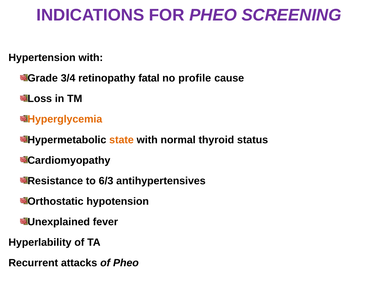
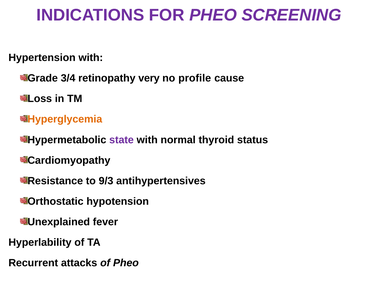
fatal: fatal -> very (149, 78)
state colour: orange -> purple (122, 140)
6/3: 6/3 -> 9/3 (106, 180)
